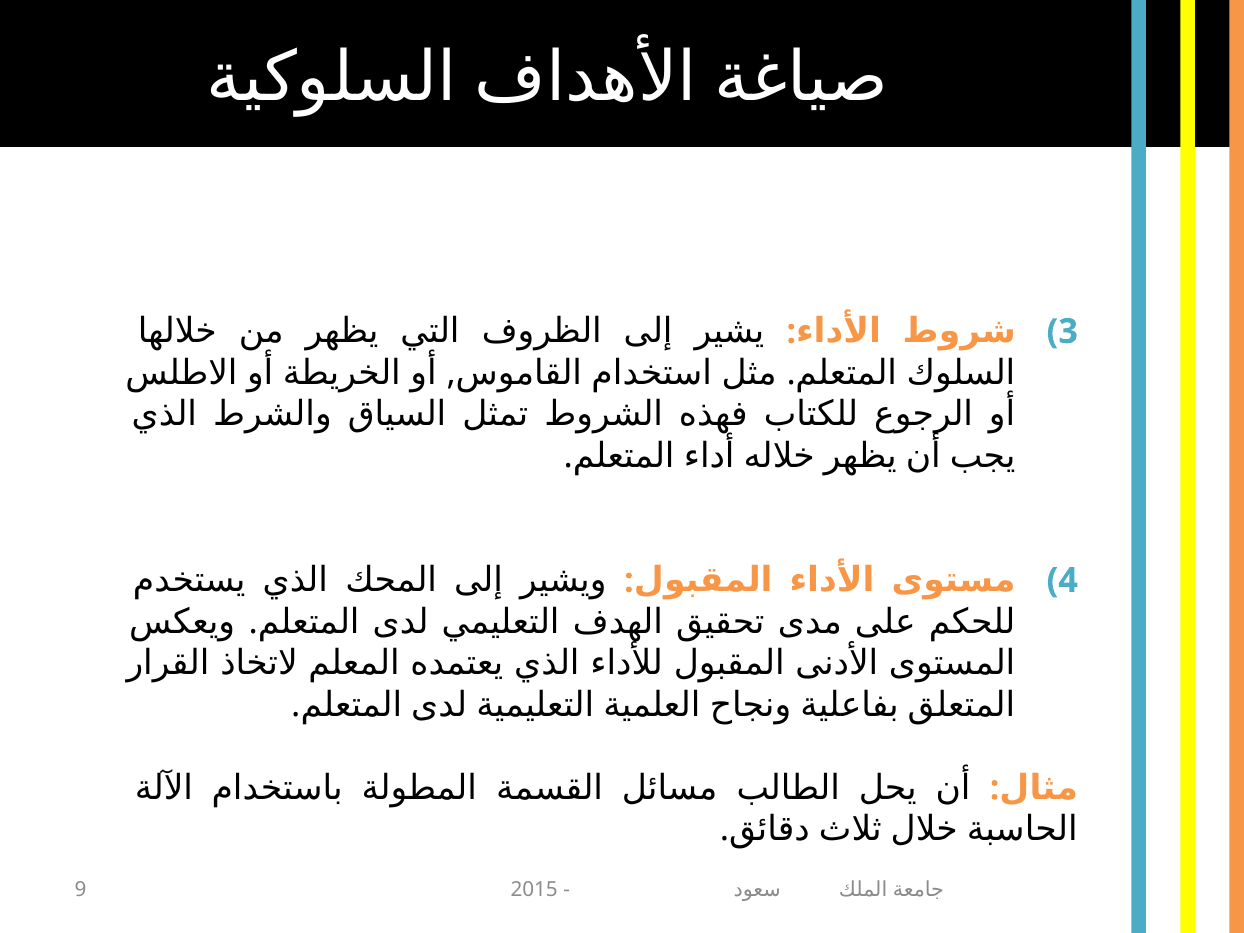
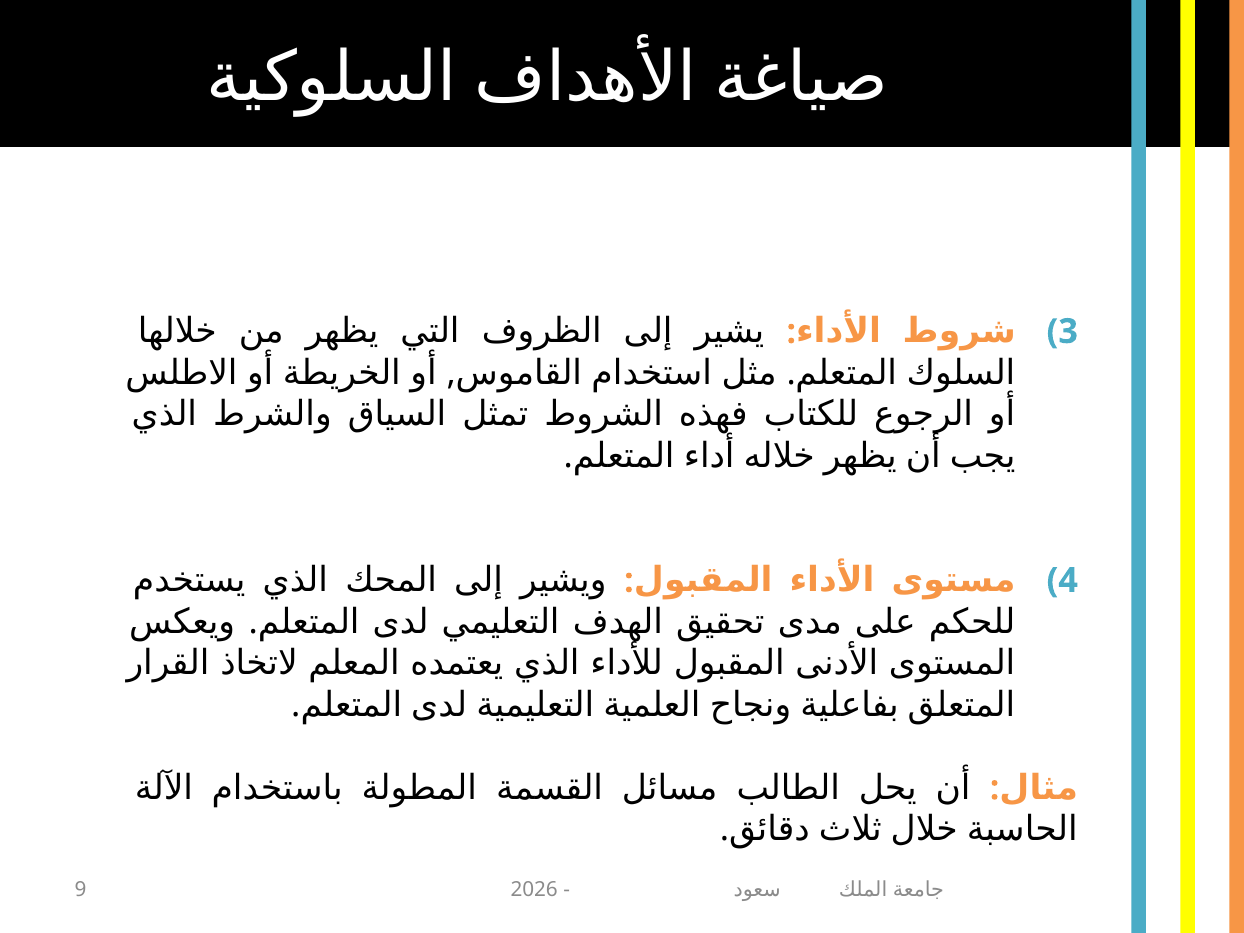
2015: 2015 -> 2026 (534, 889)
